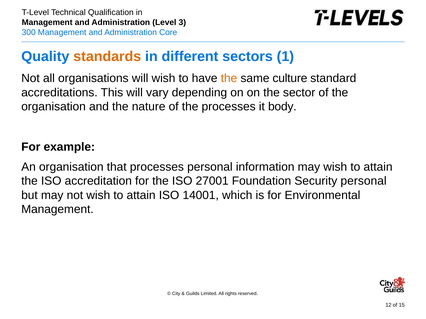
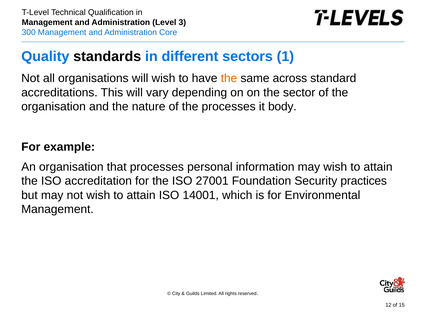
standards colour: orange -> black (107, 56)
culture: culture -> across (290, 78)
Security personal: personal -> practices (364, 181)
